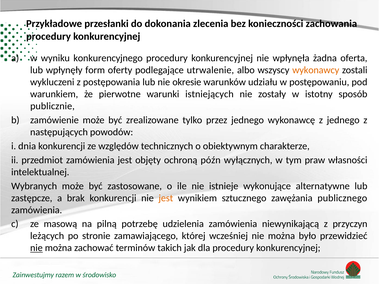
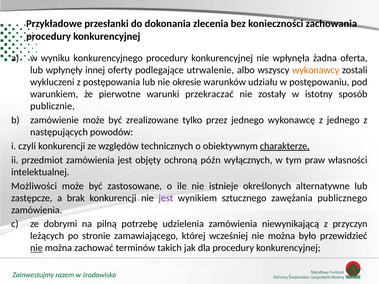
form: form -> innej (95, 70)
istniejących: istniejących -> przekraczać (209, 94)
dnia: dnia -> czyli (27, 146)
charakterze underline: none -> present (285, 146)
Wybranych: Wybranych -> Możliwości (34, 186)
wykonujące: wykonujące -> określonych (267, 186)
jest colour: orange -> purple (166, 198)
masową: masową -> dobrymi (60, 224)
